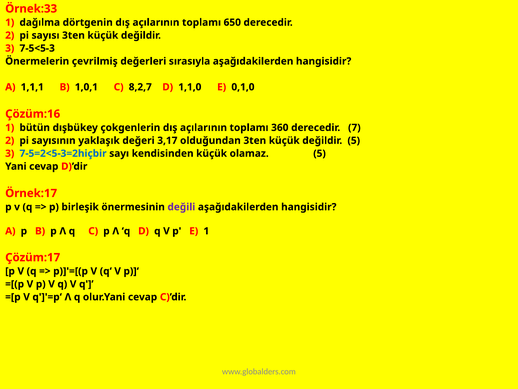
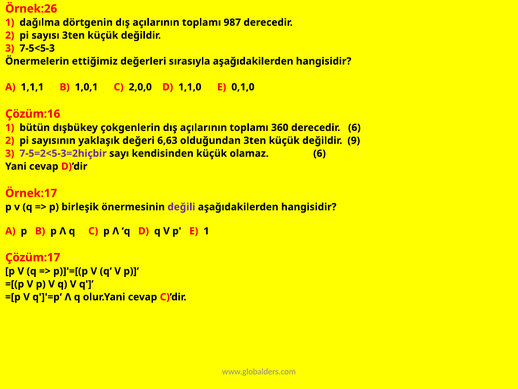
Örnek:33: Örnek:33 -> Örnek:26 (31, 9)
650: 650 -> 987 (232, 22)
çevrilmiş: çevrilmiş -> ettiğimiz (95, 61)
8,2,7: 8,2,7 -> 2,0,0 (140, 87)
derecedir 7: 7 -> 6 (354, 127)
3,17: 3,17 -> 6,63 (167, 140)
değildir 5: 5 -> 9 (354, 140)
7-5=2<5-3=2hiçbir colour: blue -> purple (63, 153)
olamaz 5: 5 -> 6 (320, 153)
